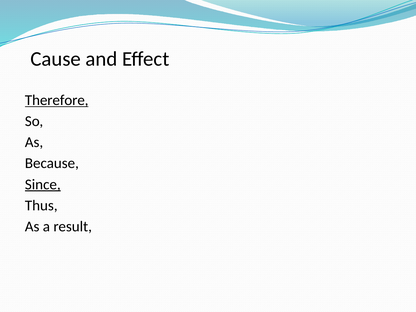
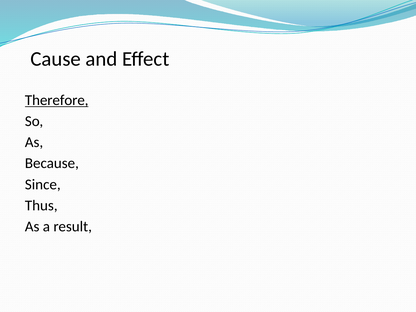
Since underline: present -> none (43, 184)
